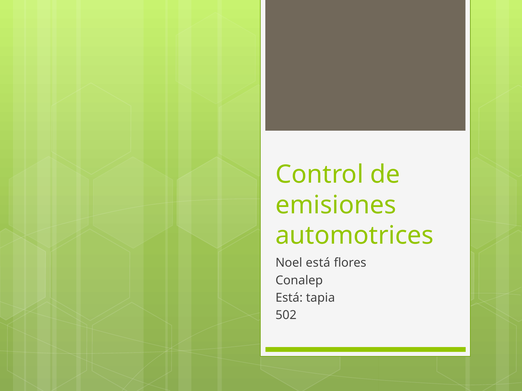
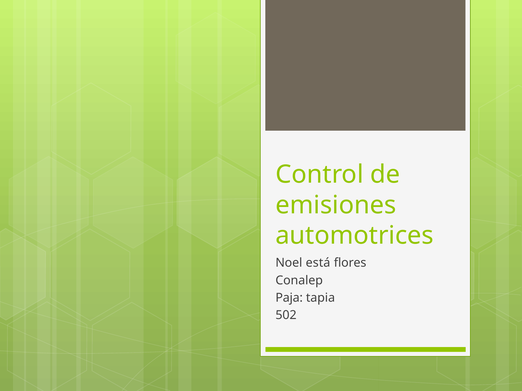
Está: Está -> Paja (289, 298)
